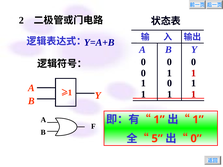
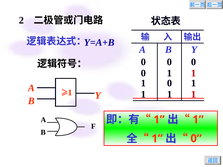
5: 5 -> 1 (157, 139)
